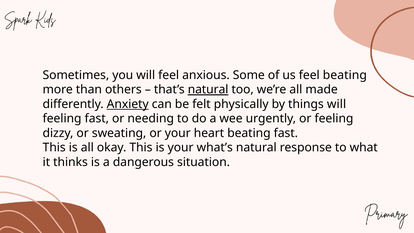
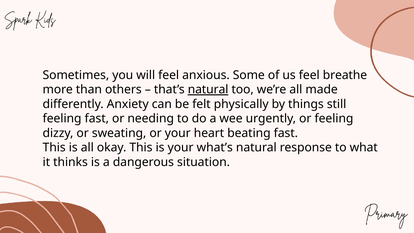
feel beating: beating -> breathe (345, 75)
Anxiety underline: present -> none (128, 104)
things will: will -> still (337, 104)
